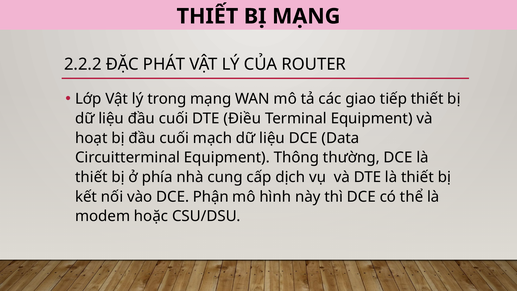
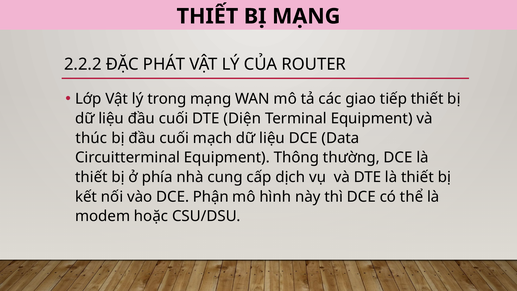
Điều: Điều -> Diện (242, 118)
hoạt: hoạt -> thúc (91, 138)
